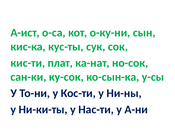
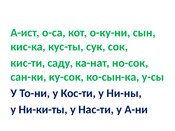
плат: плат -> саду (60, 63)
